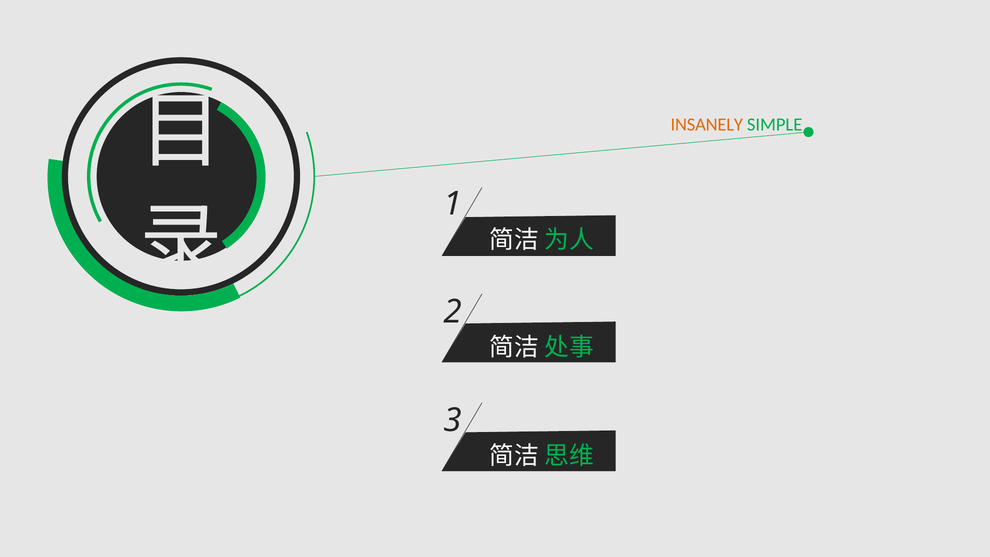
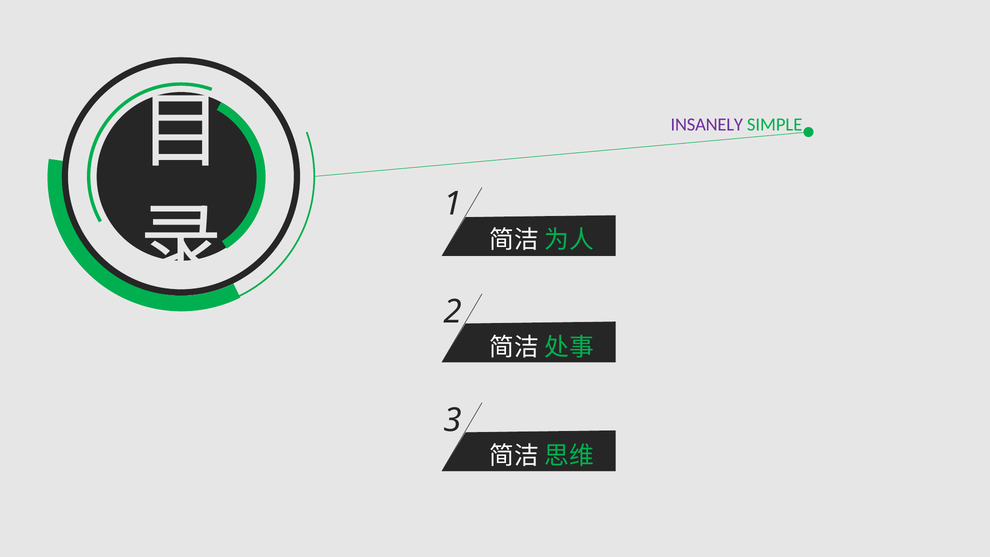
INSANELY colour: orange -> purple (707, 124)
